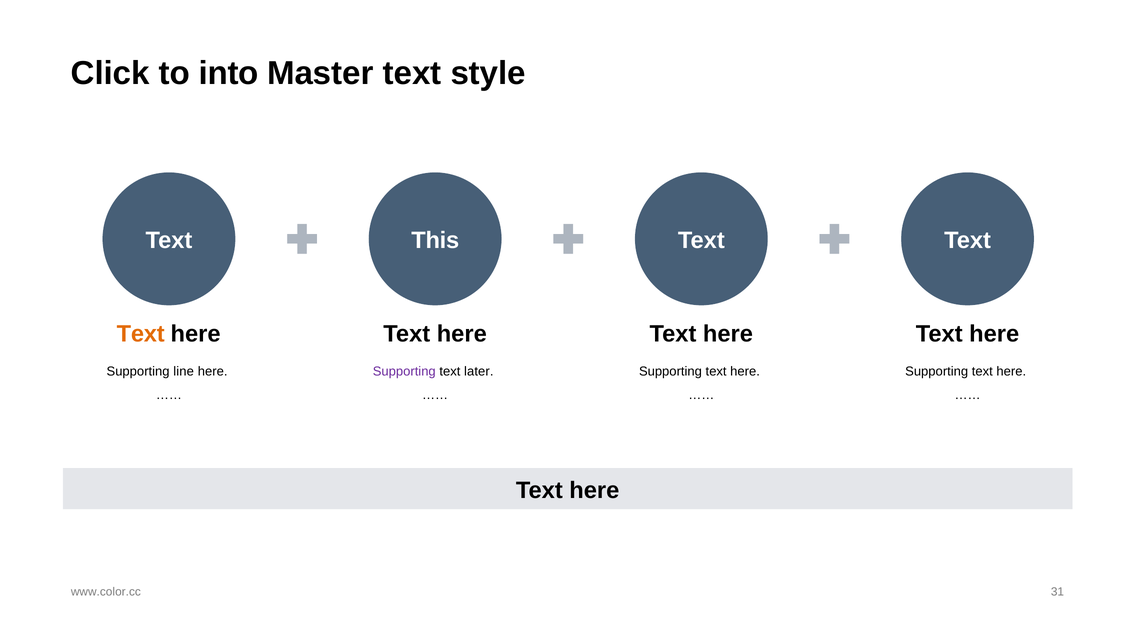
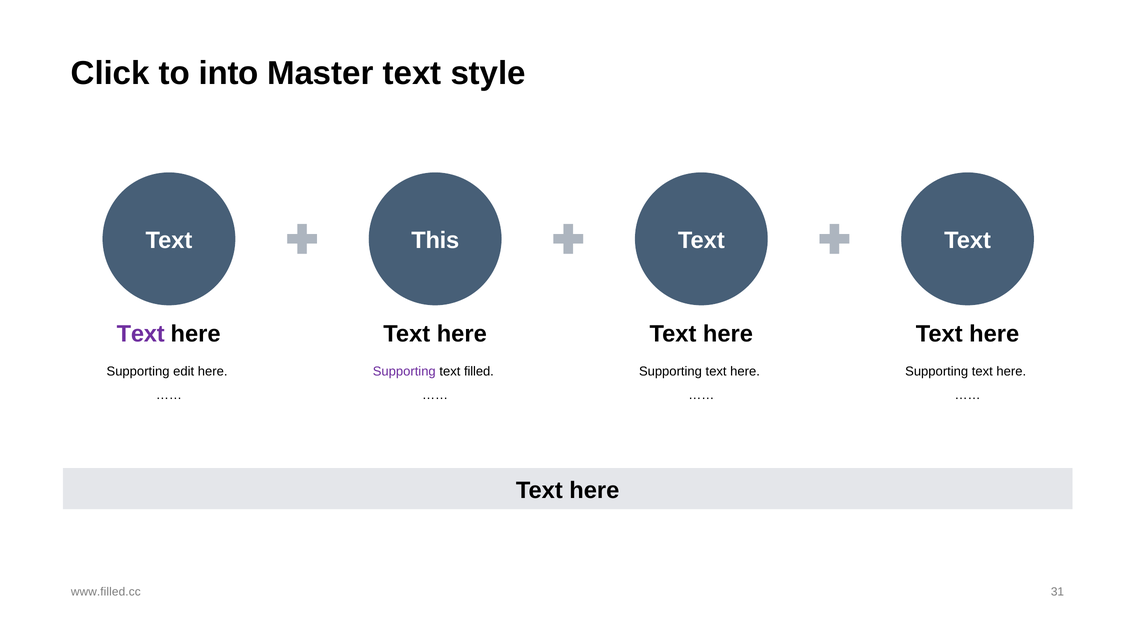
Text colour: orange -> purple (141, 333)
line: line -> edit (184, 371)
later: later -> filled (479, 371)
www.color.cc: www.color.cc -> www.filled.cc (106, 591)
